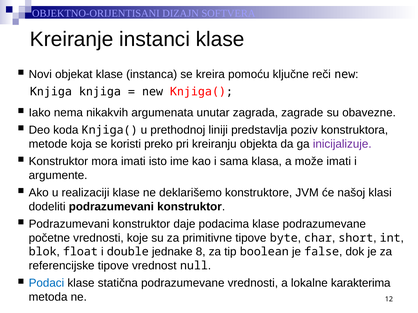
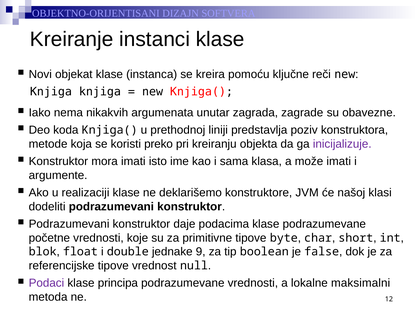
8: 8 -> 9 (201, 252)
Podaci colour: blue -> purple (46, 284)
statična: statična -> principa (118, 284)
karakterima: karakterima -> maksimalni (361, 284)
